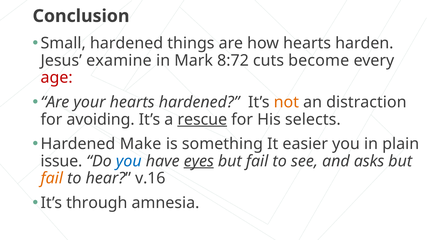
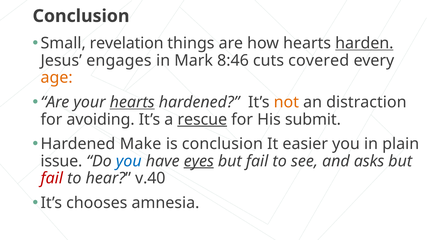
Small hardened: hardened -> revelation (127, 43)
harden underline: none -> present (364, 43)
examine: examine -> engages (119, 60)
8:72: 8:72 -> 8:46 (233, 60)
become: become -> covered (319, 60)
age colour: red -> orange (57, 78)
hearts underline: none -> present (132, 102)
selects: selects -> submit (313, 119)
is something: something -> conclusion (222, 144)
fail colour: orange -> red (52, 179)
v.16: v.16 -> v.40 (150, 179)
through: through -> chooses (97, 203)
